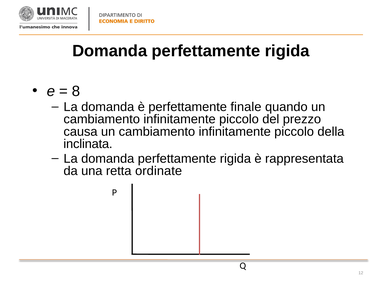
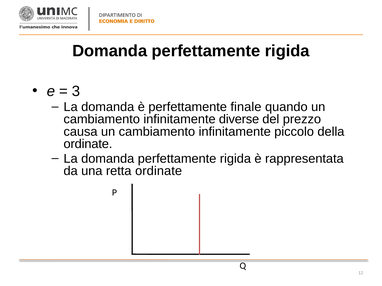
8: 8 -> 3 (76, 91)
piccolo: piccolo -> diverse (239, 119)
inclinata: inclinata -> ordinate (88, 144)
